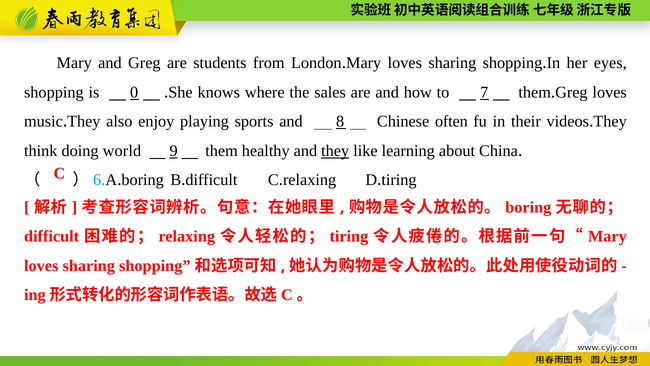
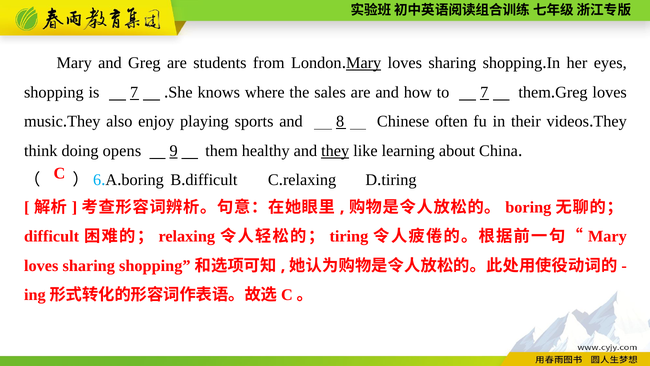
Mary underline: none -> present (364, 63)
is 0: 0 -> 7 (134, 92)
world: world -> opens (122, 151)
